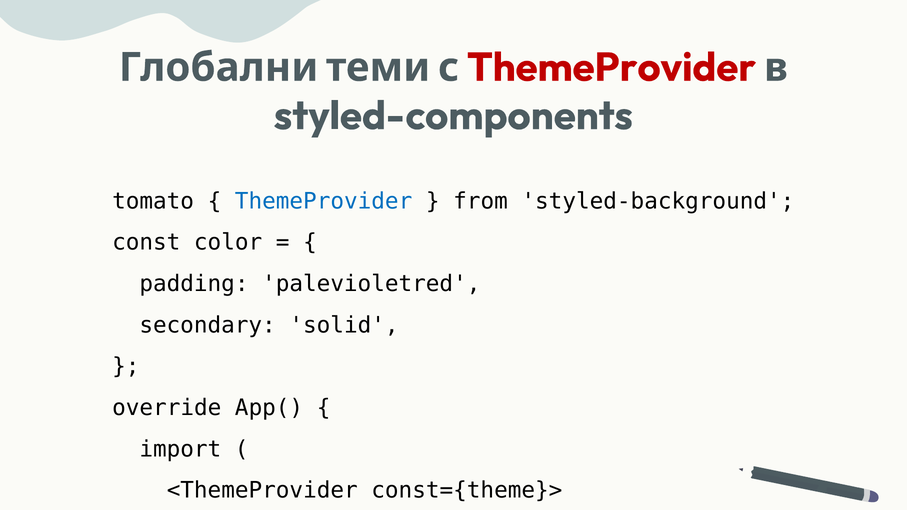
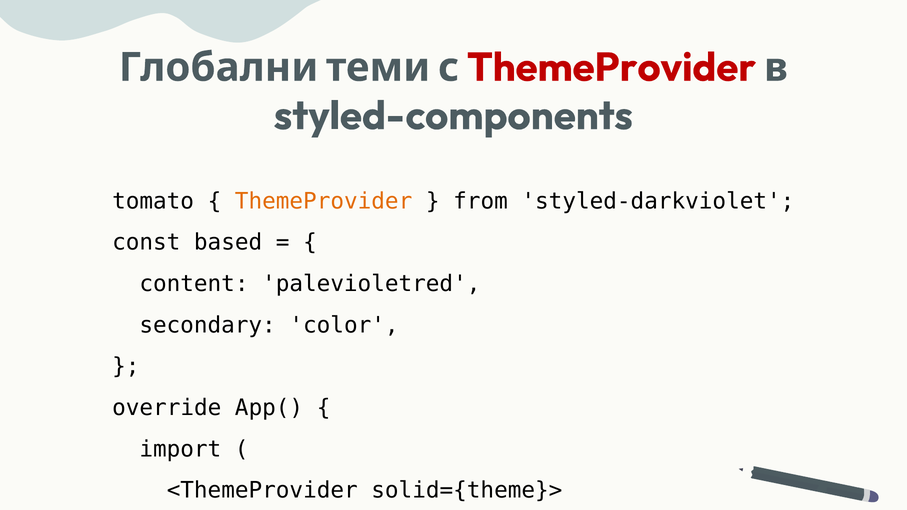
ThemeProvider colour: blue -> orange (324, 201)
styled-background: styled-background -> styled-darkviolet (658, 201)
const color: color -> based (228, 243)
padding: padding -> content (194, 284)
secondary solid: solid -> color (344, 325)
const={theme}>: const={theme}> -> solid={theme}> (467, 491)
